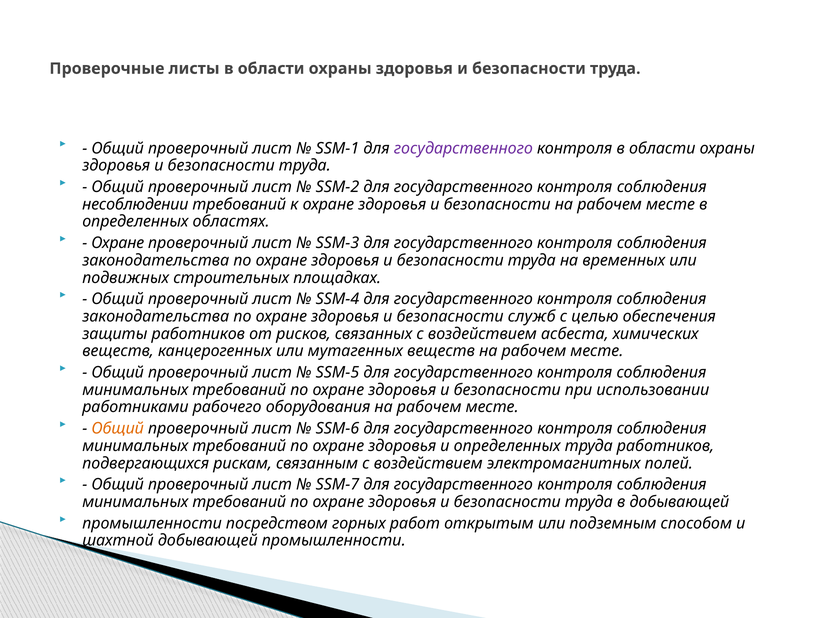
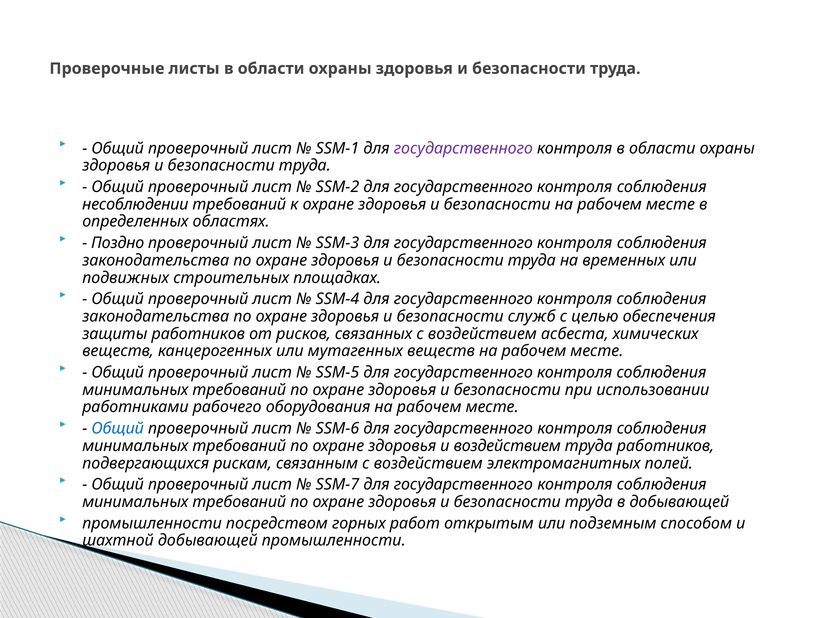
Охране: Охране -> Поздно (118, 243)
Общий colour: orange -> blue (118, 429)
и определенных: определенных -> воздействием (507, 446)
